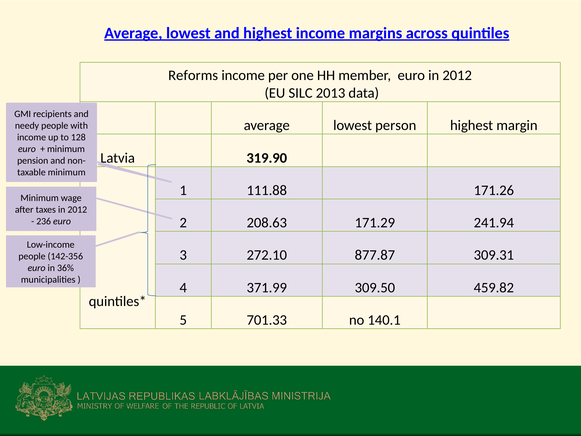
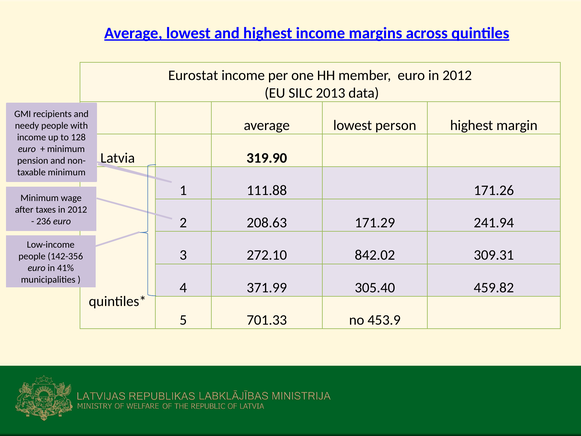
Reforms: Reforms -> Eurostat (193, 75)
877.87: 877.87 -> 842.02 (375, 255)
36%: 36% -> 41% (65, 268)
309.50: 309.50 -> 305.40 (375, 287)
140.1: 140.1 -> 453.9 (384, 320)
